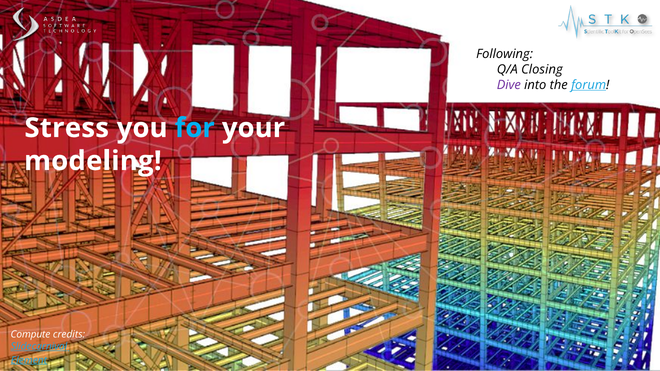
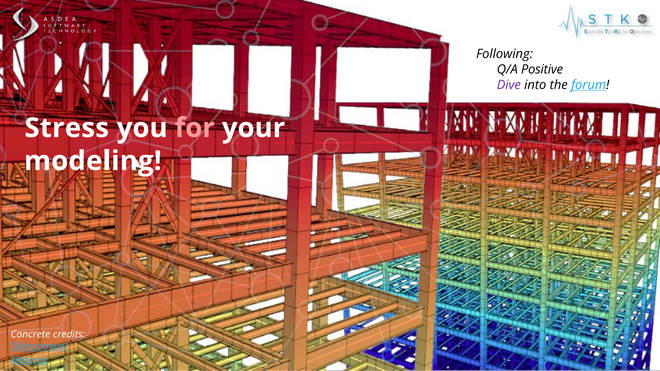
Closing: Closing -> Positive (542, 70)
for colour: light blue -> pink (195, 128)
Compute: Compute -> Concrete (30, 335)
Element: Element -> Material (29, 361)
